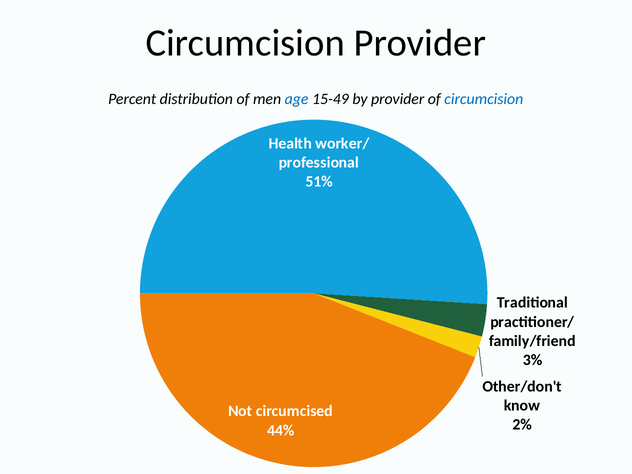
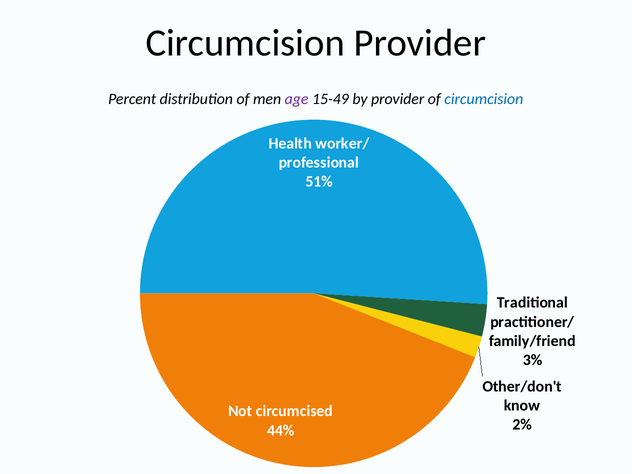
age colour: blue -> purple (297, 99)
